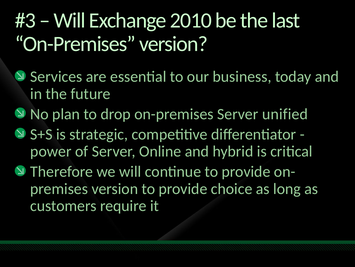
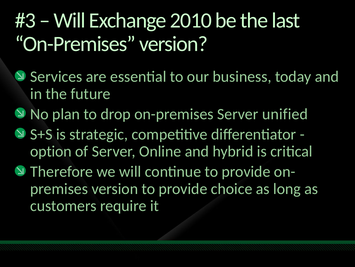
power: power -> option (51, 151)
